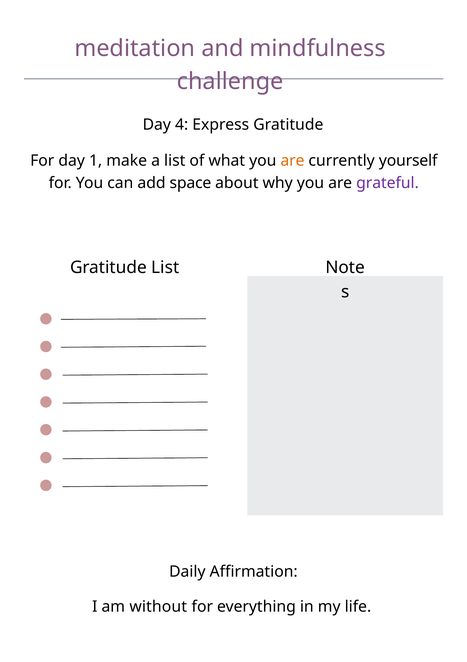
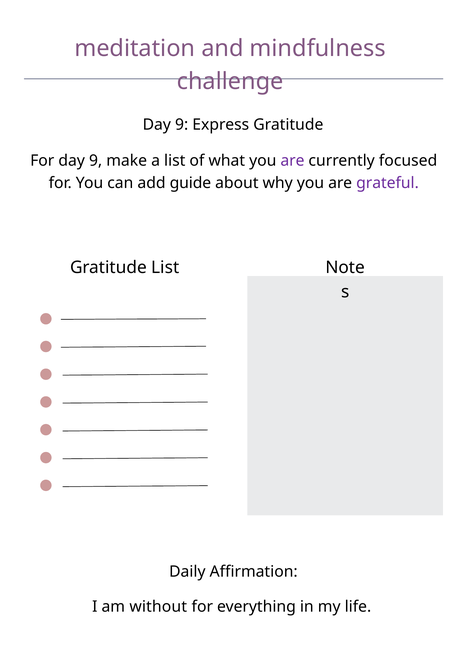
4: 4 -> 9 (182, 124)
For day 1: 1 -> 9 (96, 161)
are colour: orange -> purple (292, 161)
yourself: yourself -> focused (408, 161)
space: space -> guide (190, 183)
